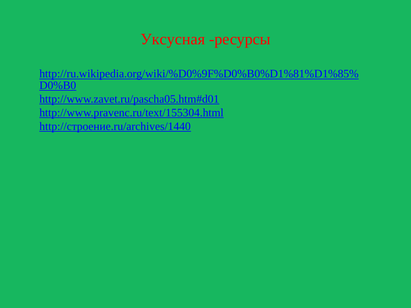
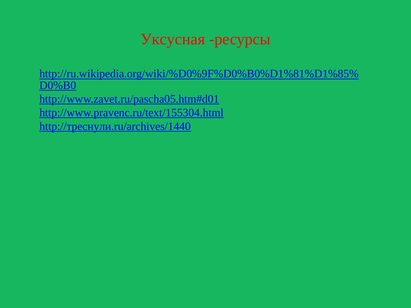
http://строение.ru/archives/1440: http://строение.ru/archives/1440 -> http://треснули.ru/archives/1440 (115, 126)
